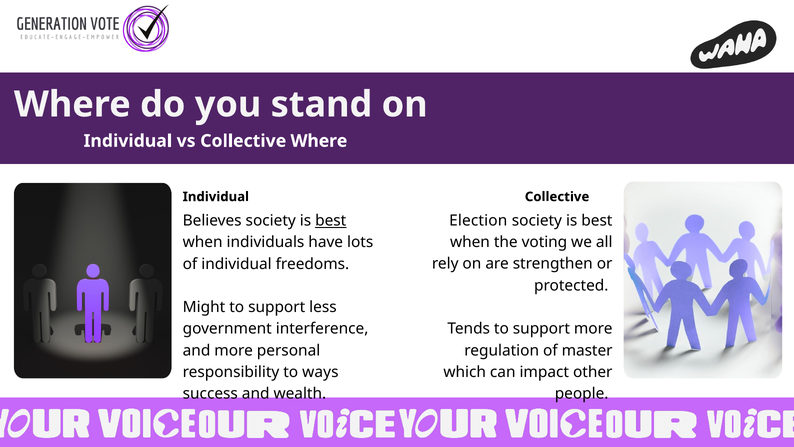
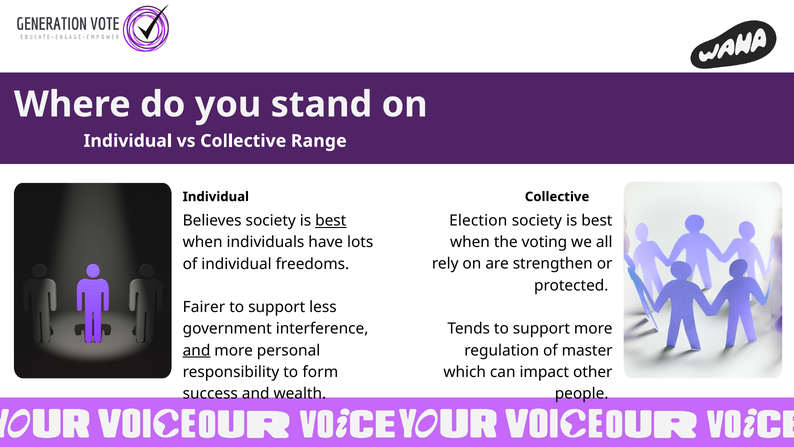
Collective Where: Where -> Range (319, 141)
Might: Might -> Fairer (204, 307)
and underline: none -> present (197, 350)
ways: ways -> form (320, 372)
